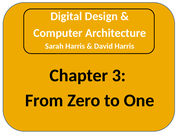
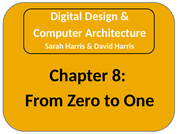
3: 3 -> 8 (119, 75)
